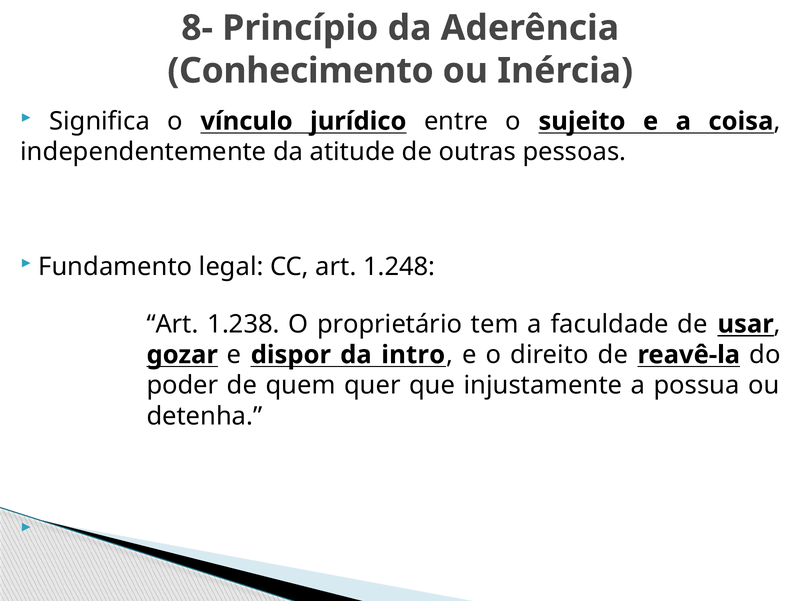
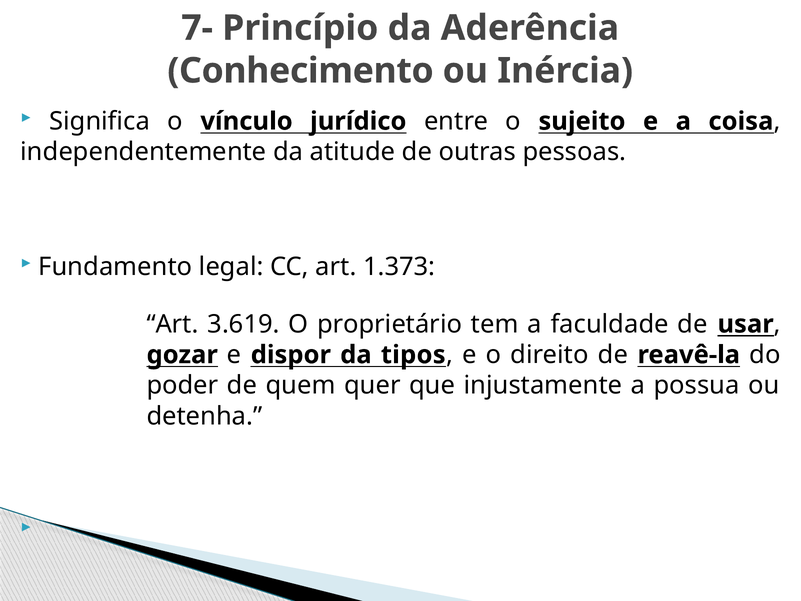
8-: 8- -> 7- (197, 28)
1.248: 1.248 -> 1.373 (399, 267)
1.238: 1.238 -> 3.619 (244, 324)
intro: intro -> tipos (413, 355)
